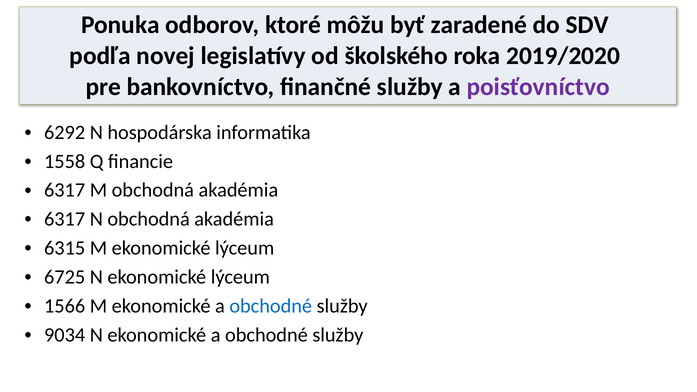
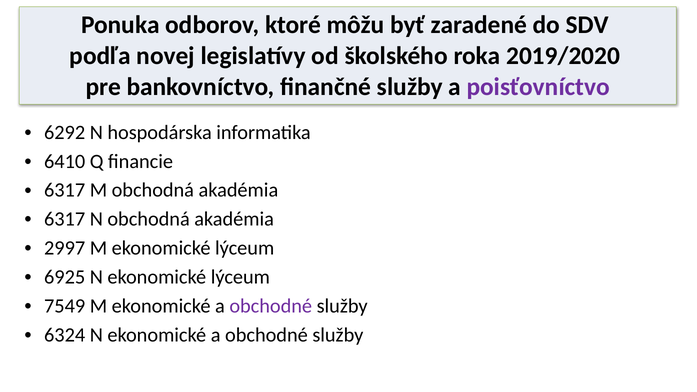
1558: 1558 -> 6410 (65, 161)
6315: 6315 -> 2997 (65, 248)
6725: 6725 -> 6925 (65, 277)
1566: 1566 -> 7549 (65, 306)
obchodné colour: blue -> purple (271, 306)
9034: 9034 -> 6324 (65, 335)
